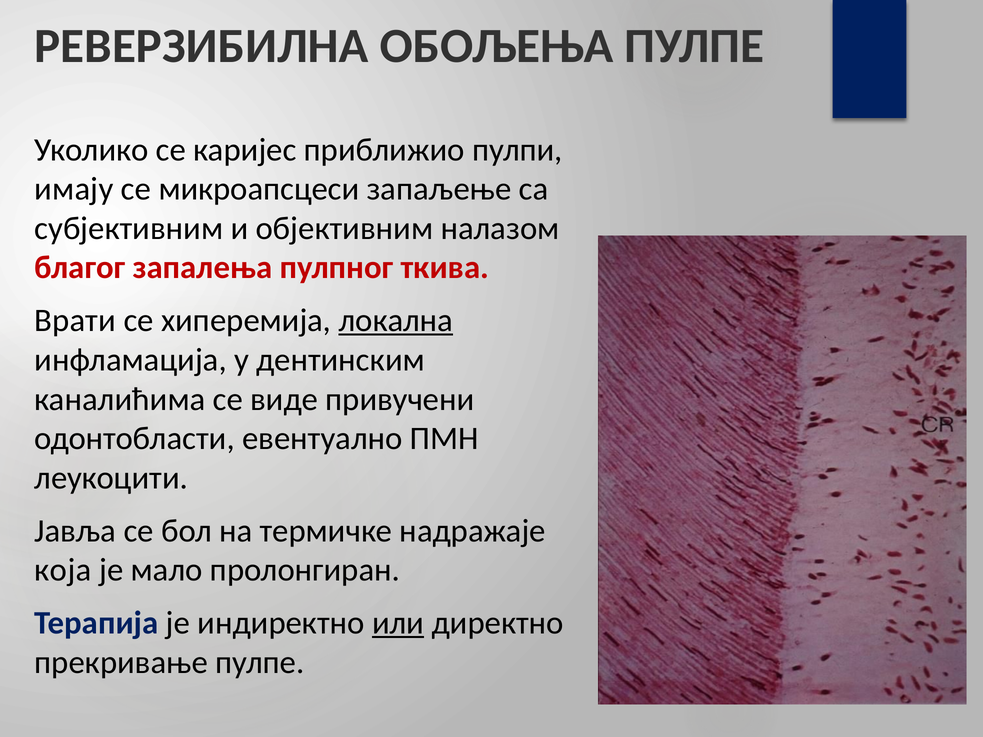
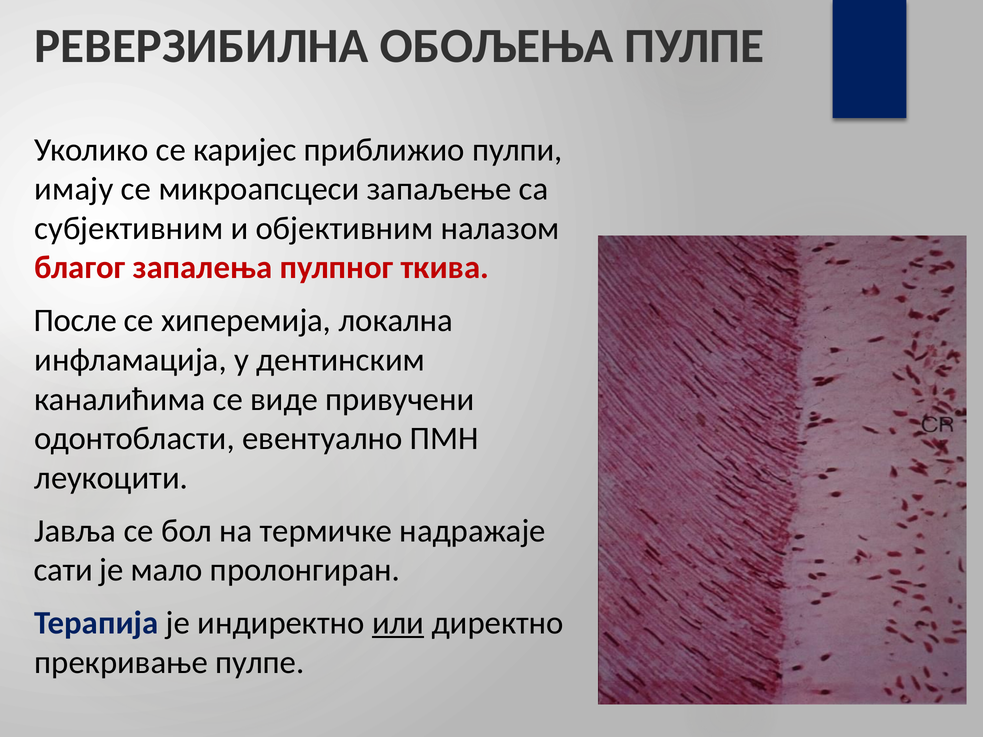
Врати: Врати -> После (75, 321)
локална underline: present -> none (396, 321)
која: која -> сати (63, 570)
